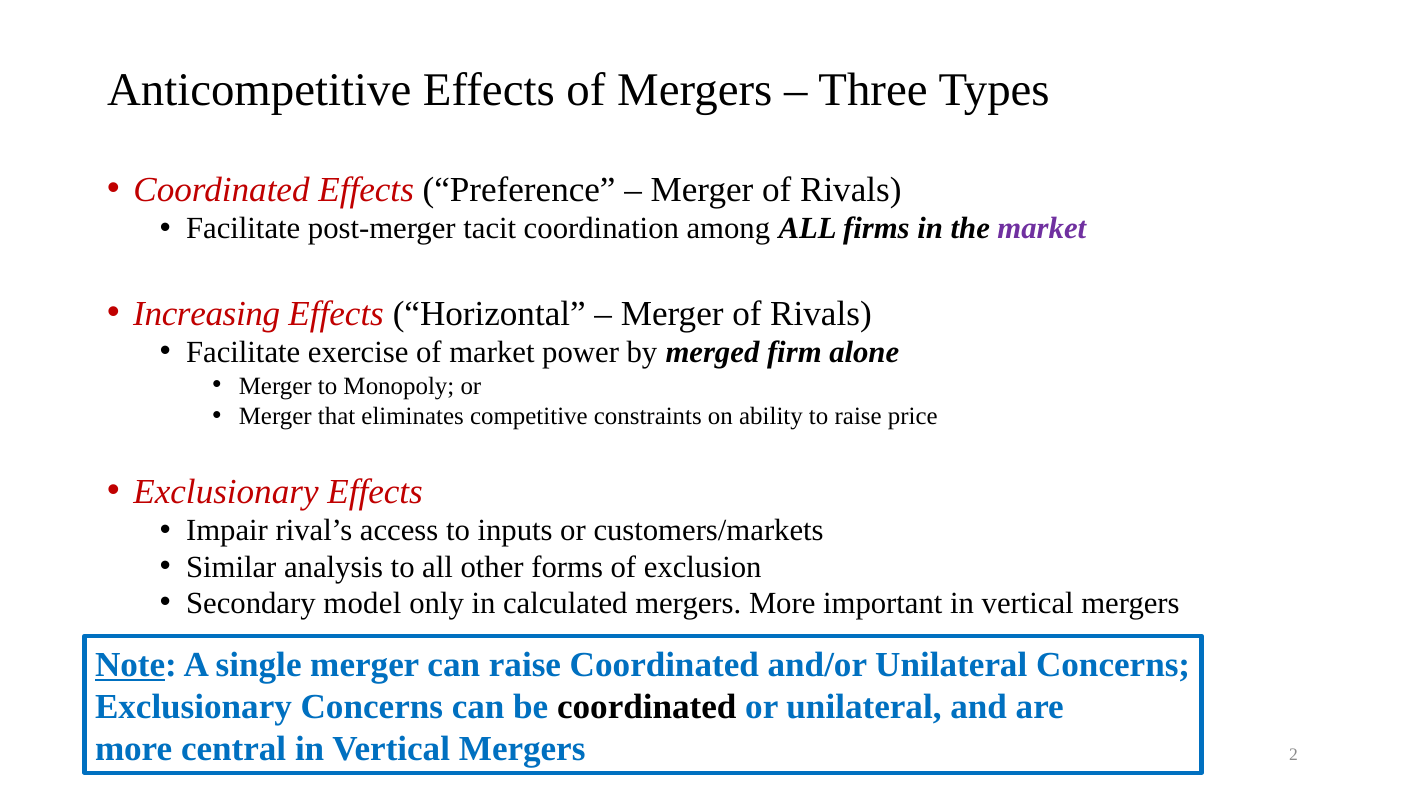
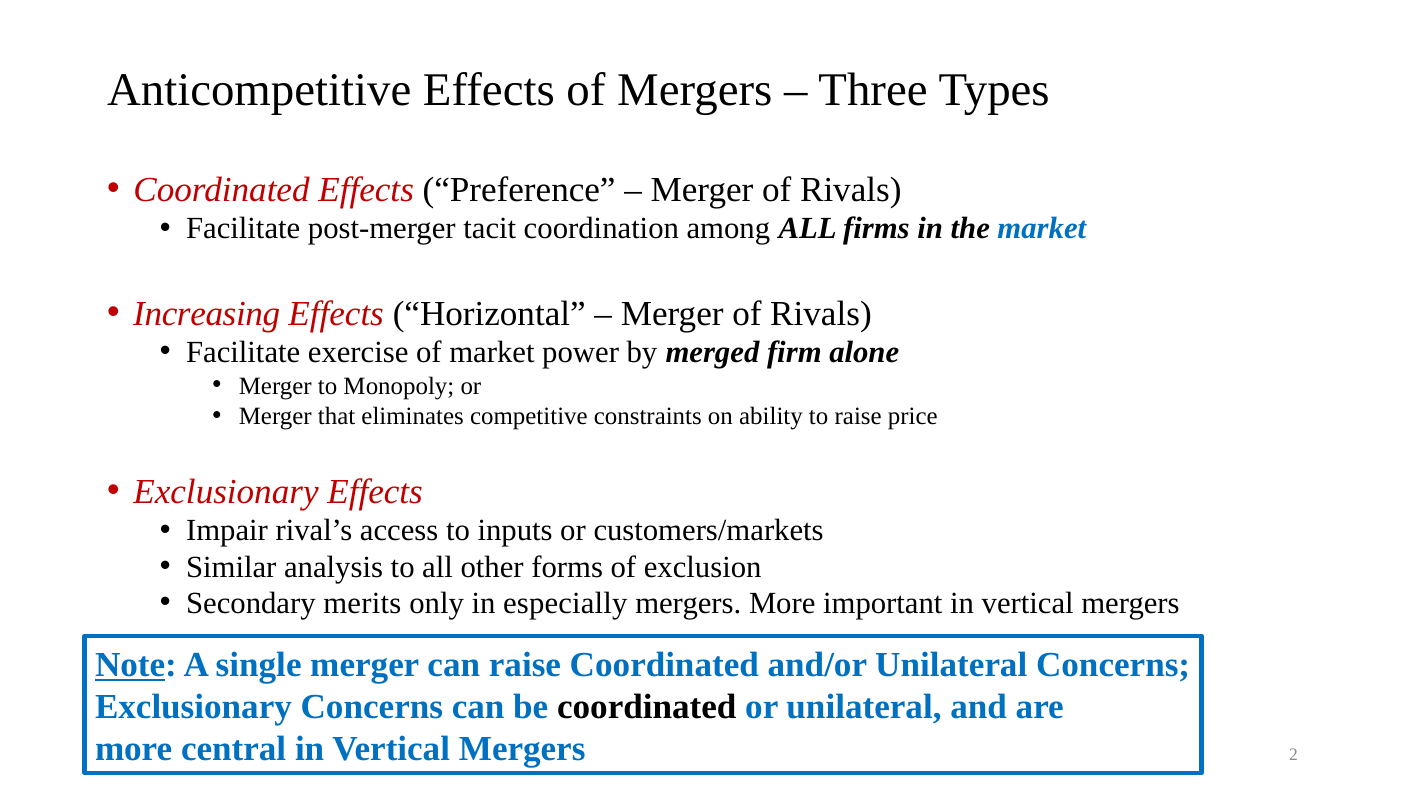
market colour: purple -> blue (1042, 229)
model: model -> merits (362, 604)
calculated: calculated -> especially (565, 604)
